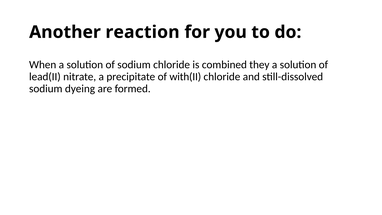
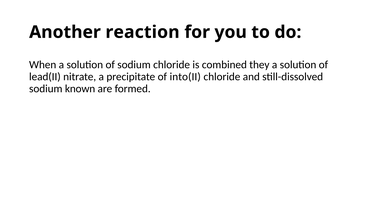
with(II: with(II -> into(II (185, 77)
dyeing: dyeing -> known (80, 89)
